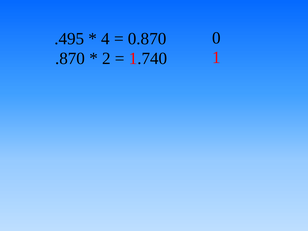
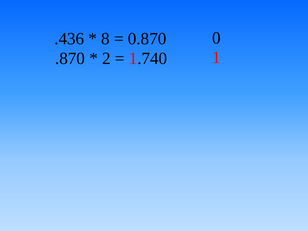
.495: .495 -> .436 (69, 39)
4: 4 -> 8 (105, 39)
